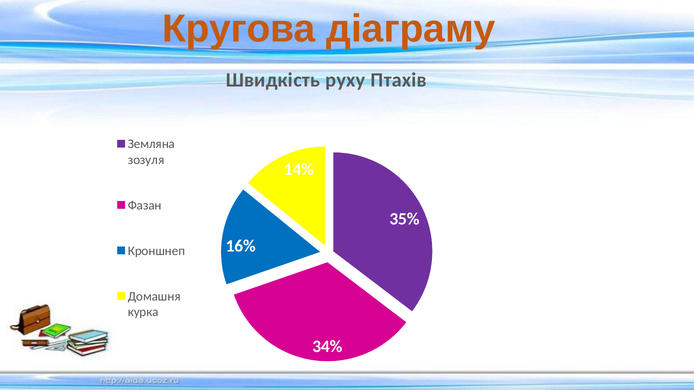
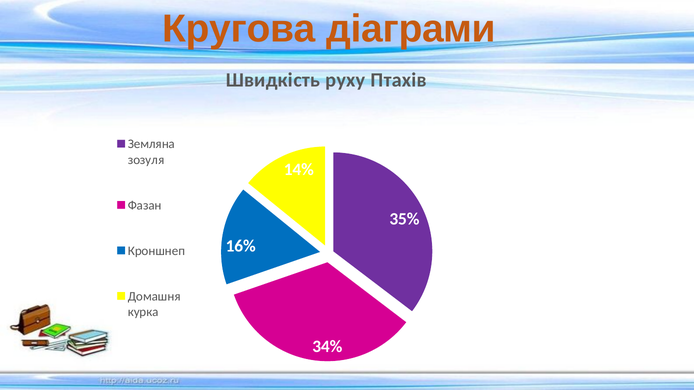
діаграму: діаграму -> діаграми (411, 29)
